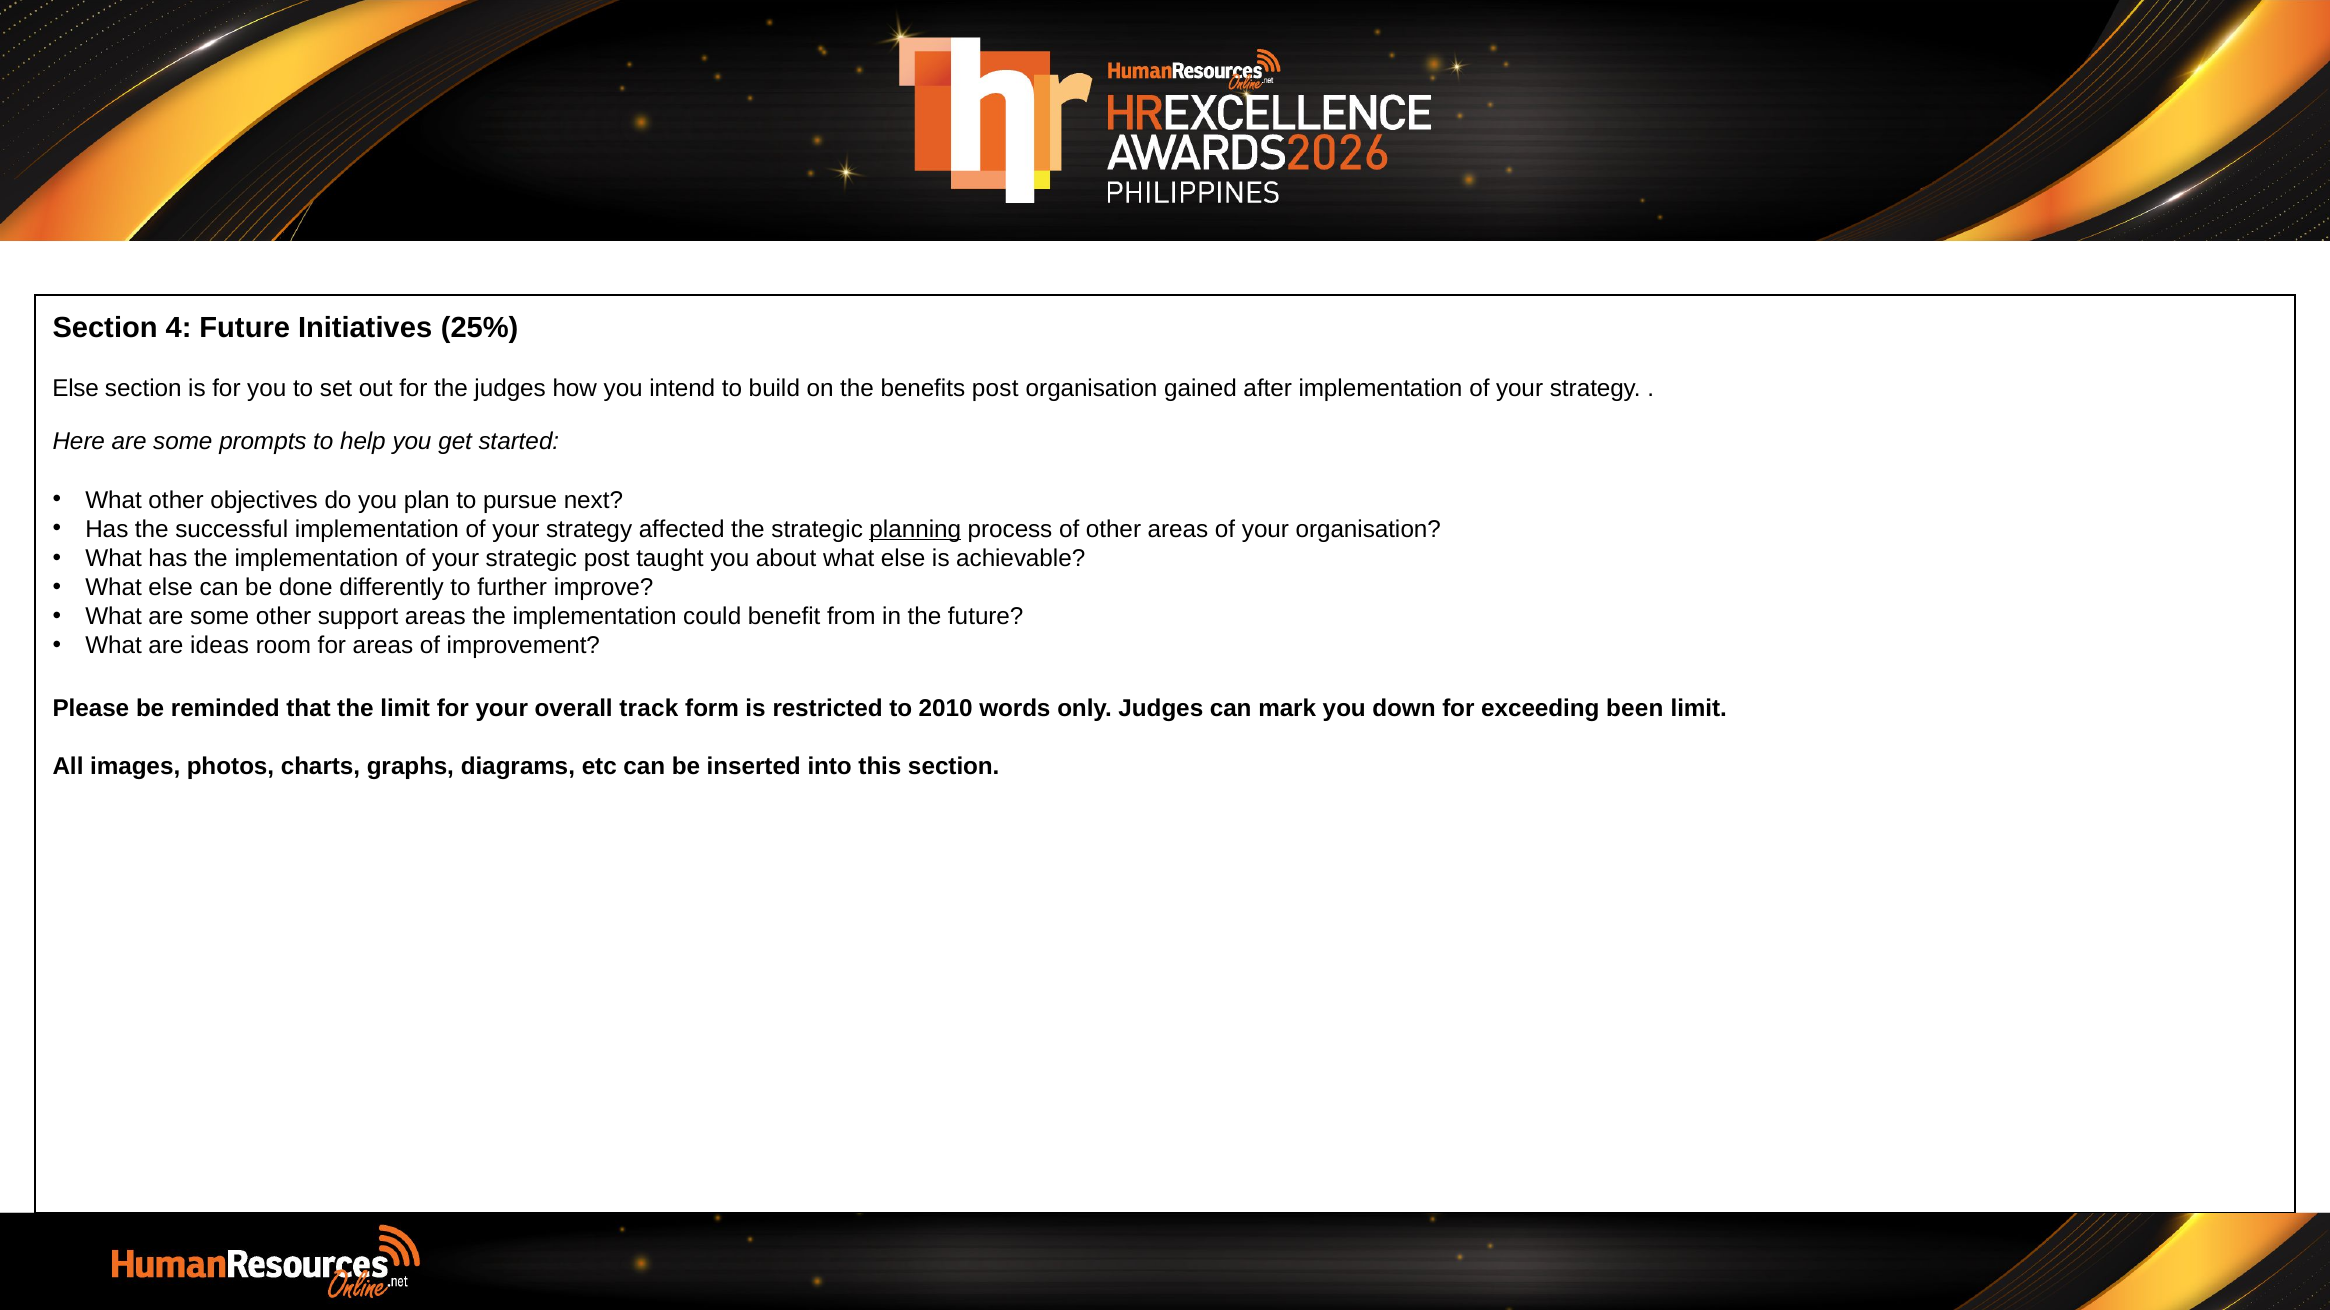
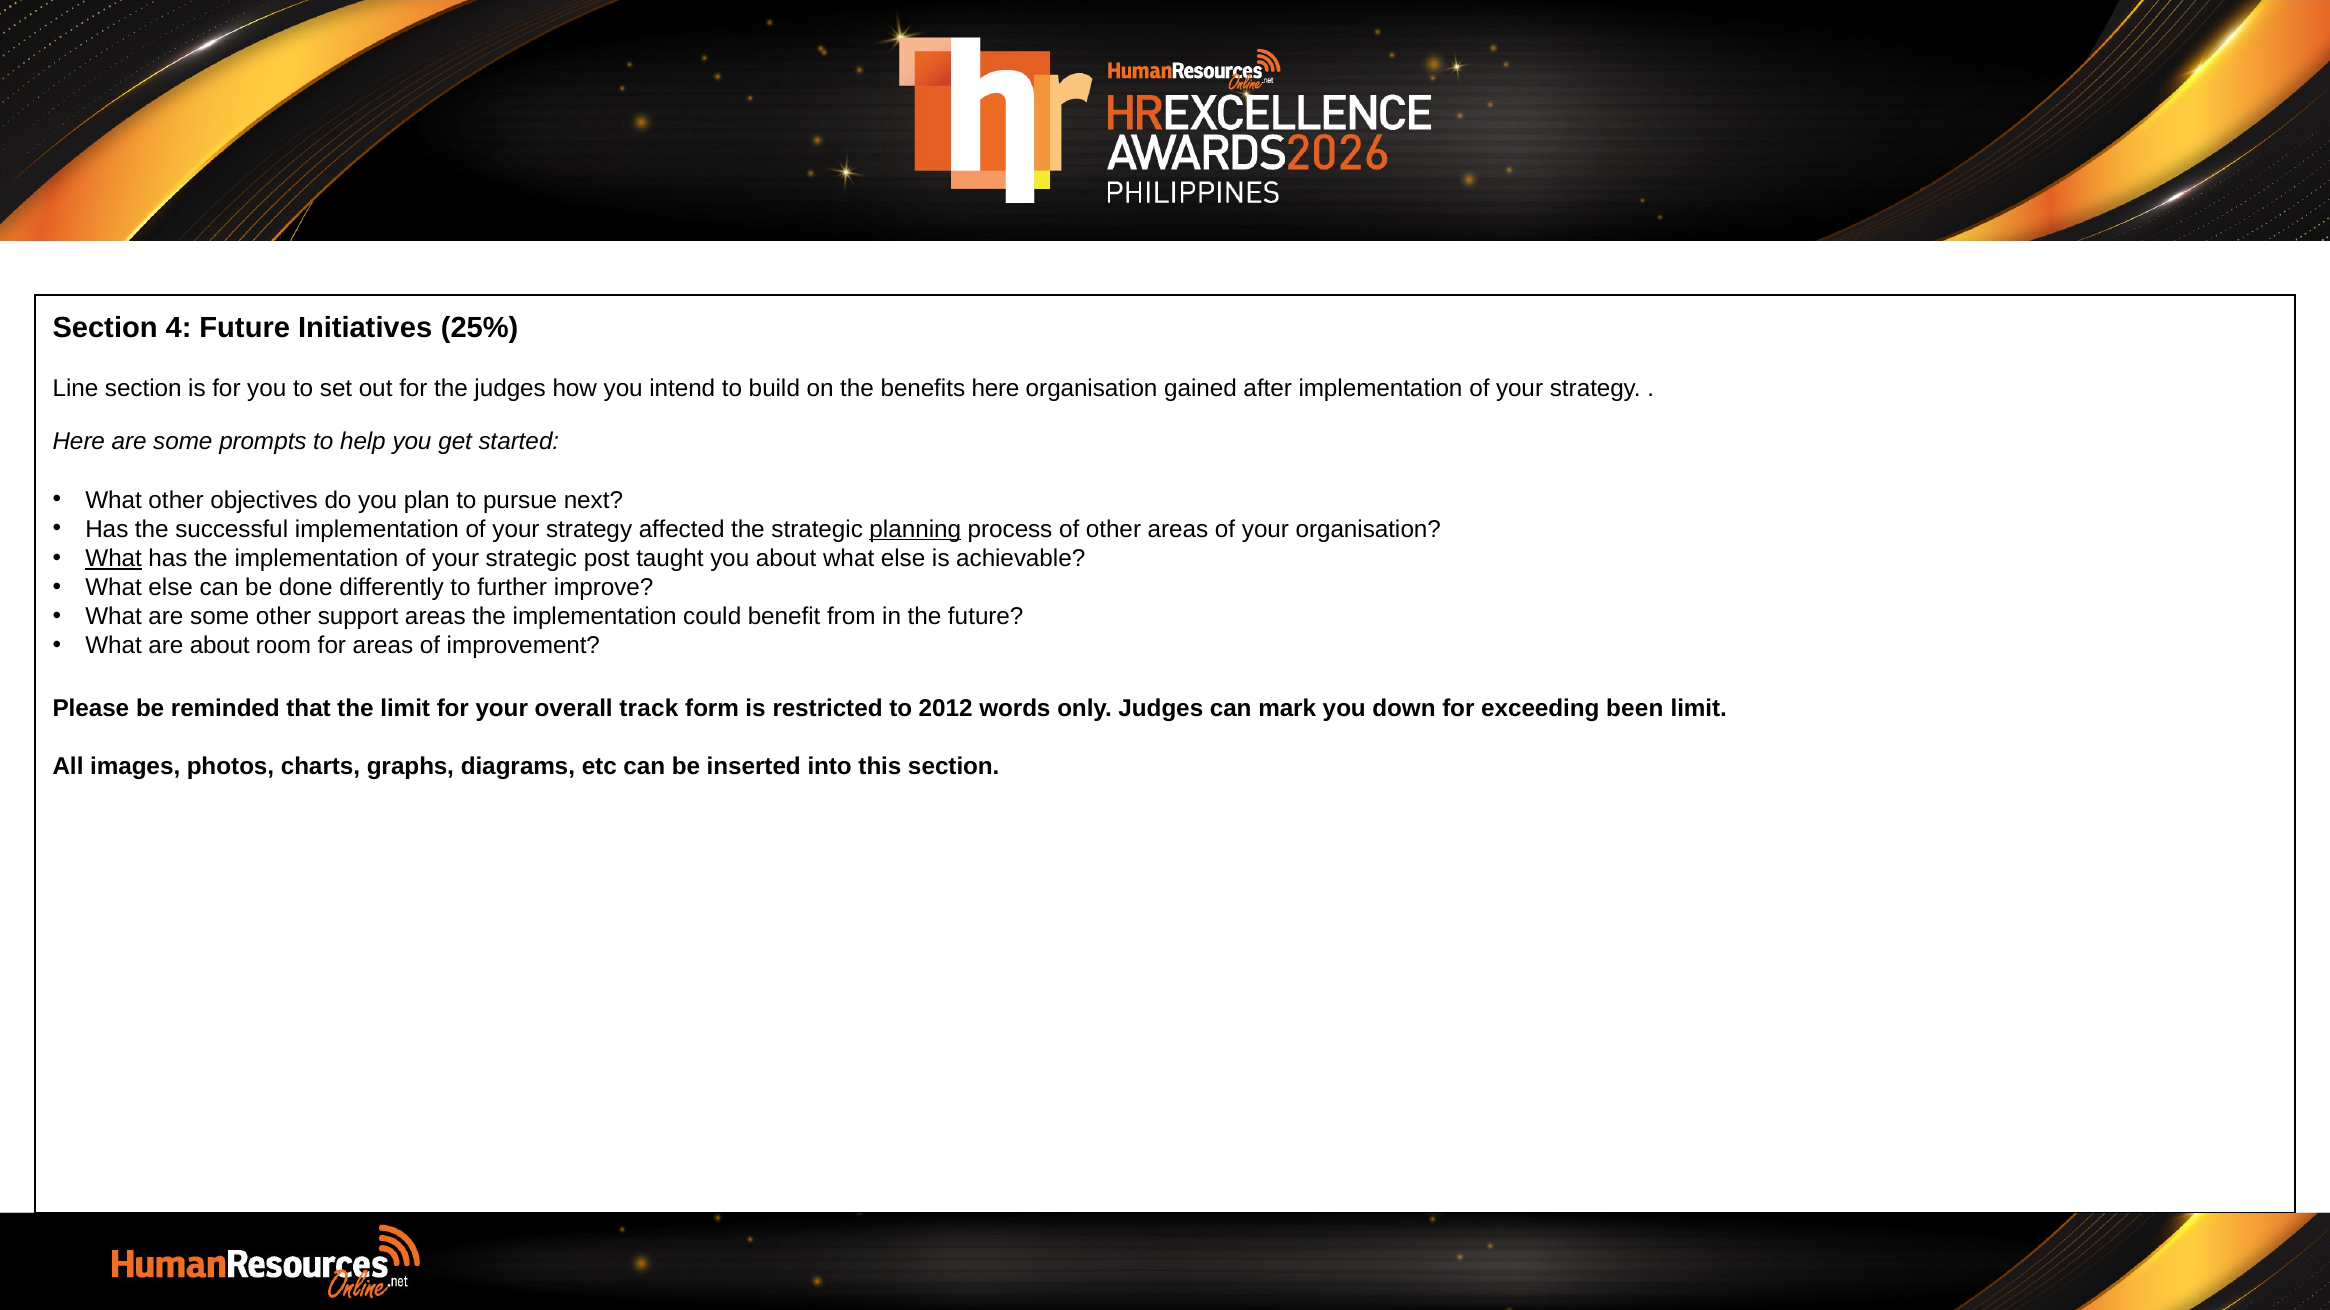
Else: Else -> Line (76, 389)
benefits post: post -> here (995, 389)
What underline: none -> present (114, 559)
are ideas: ideas -> about (220, 646)
2010: 2010 -> 2012 (946, 709)
